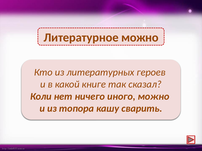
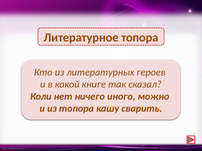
Литературное можно: можно -> топора (140, 38)
